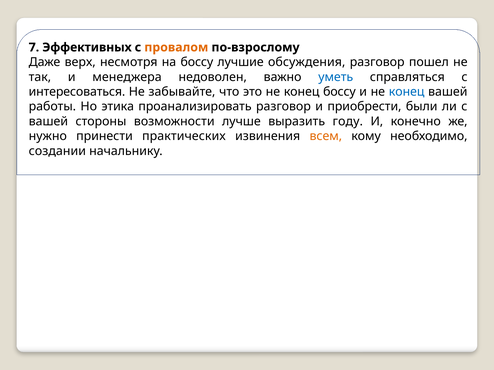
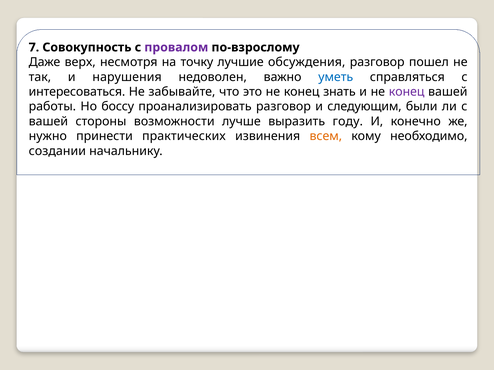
Эффективных: Эффективных -> Совокупность (87, 47)
провалом colour: orange -> purple (176, 47)
на боссу: боссу -> точку (197, 62)
менеджера: менеджера -> нарушения (127, 77)
конец боссу: боссу -> знать (339, 92)
конец colour: blue -> purple (407, 92)
этика: этика -> боссу (118, 107)
приобрести: приобрести -> следующим (364, 107)
